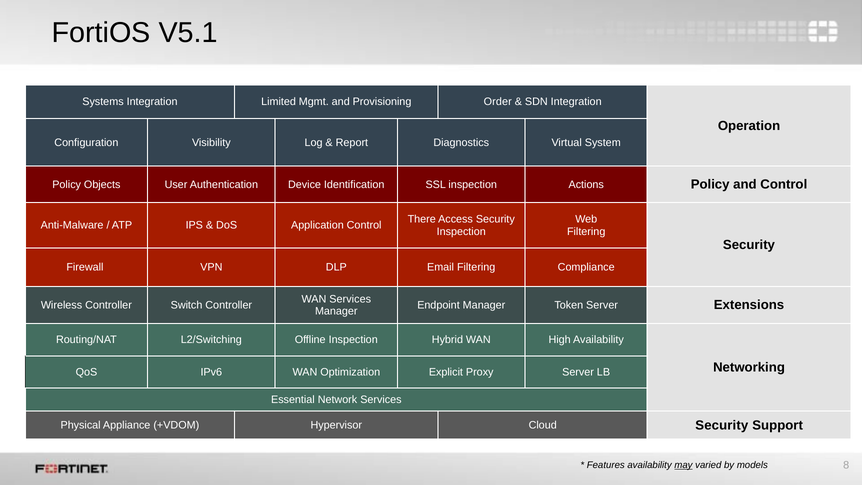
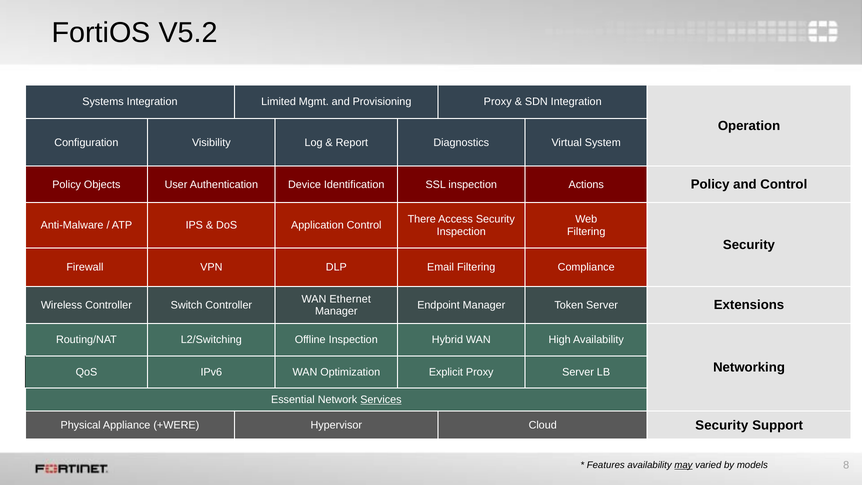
V5.1: V5.1 -> V5.2 (188, 33)
Provisioning Order: Order -> Proxy (498, 102)
WAN Services: Services -> Ethernet (350, 299)
Services underline: none -> present (381, 400)
+VDOM: +VDOM -> +WERE (176, 425)
